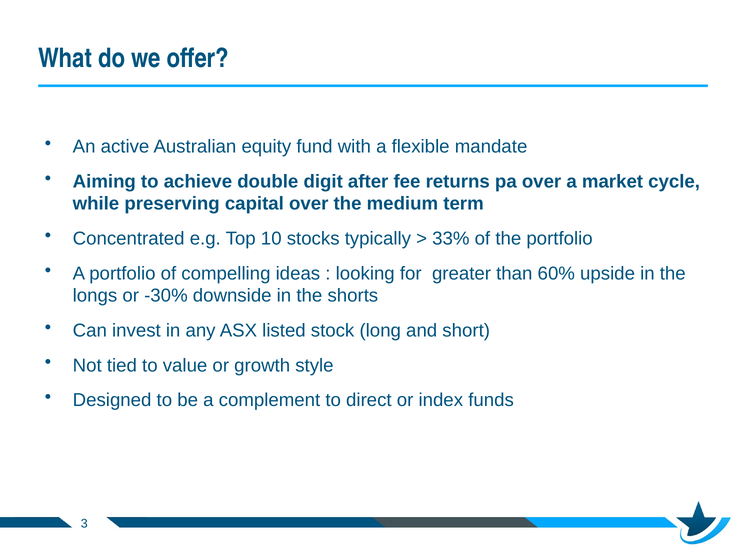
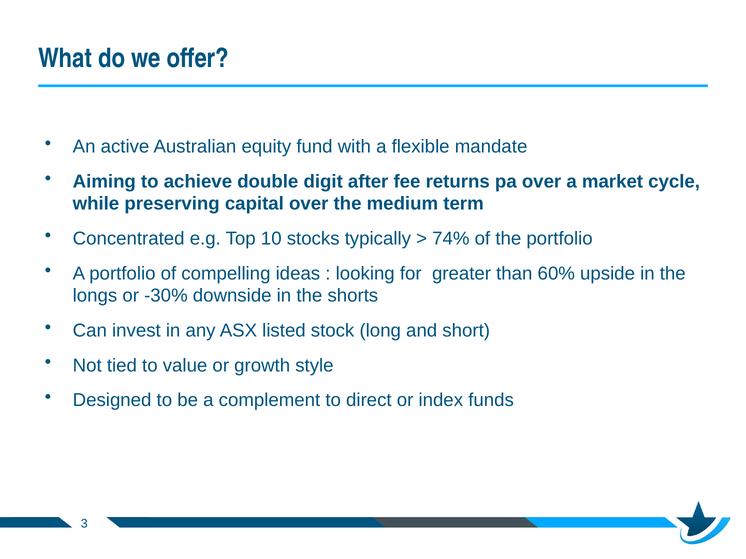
33%: 33% -> 74% (451, 239)
